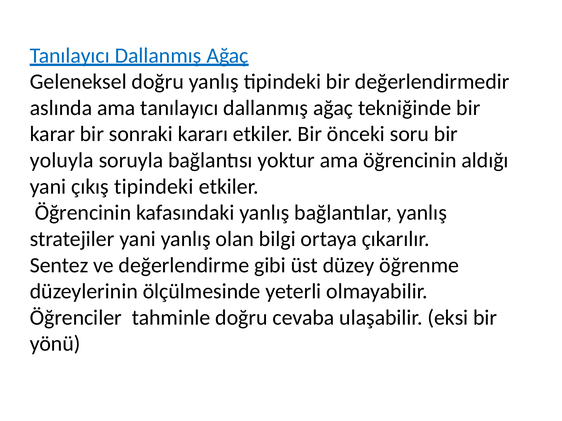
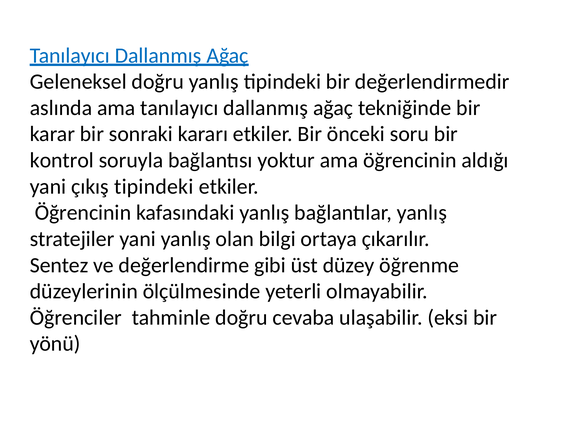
yoluyla: yoluyla -> kontrol (62, 161)
